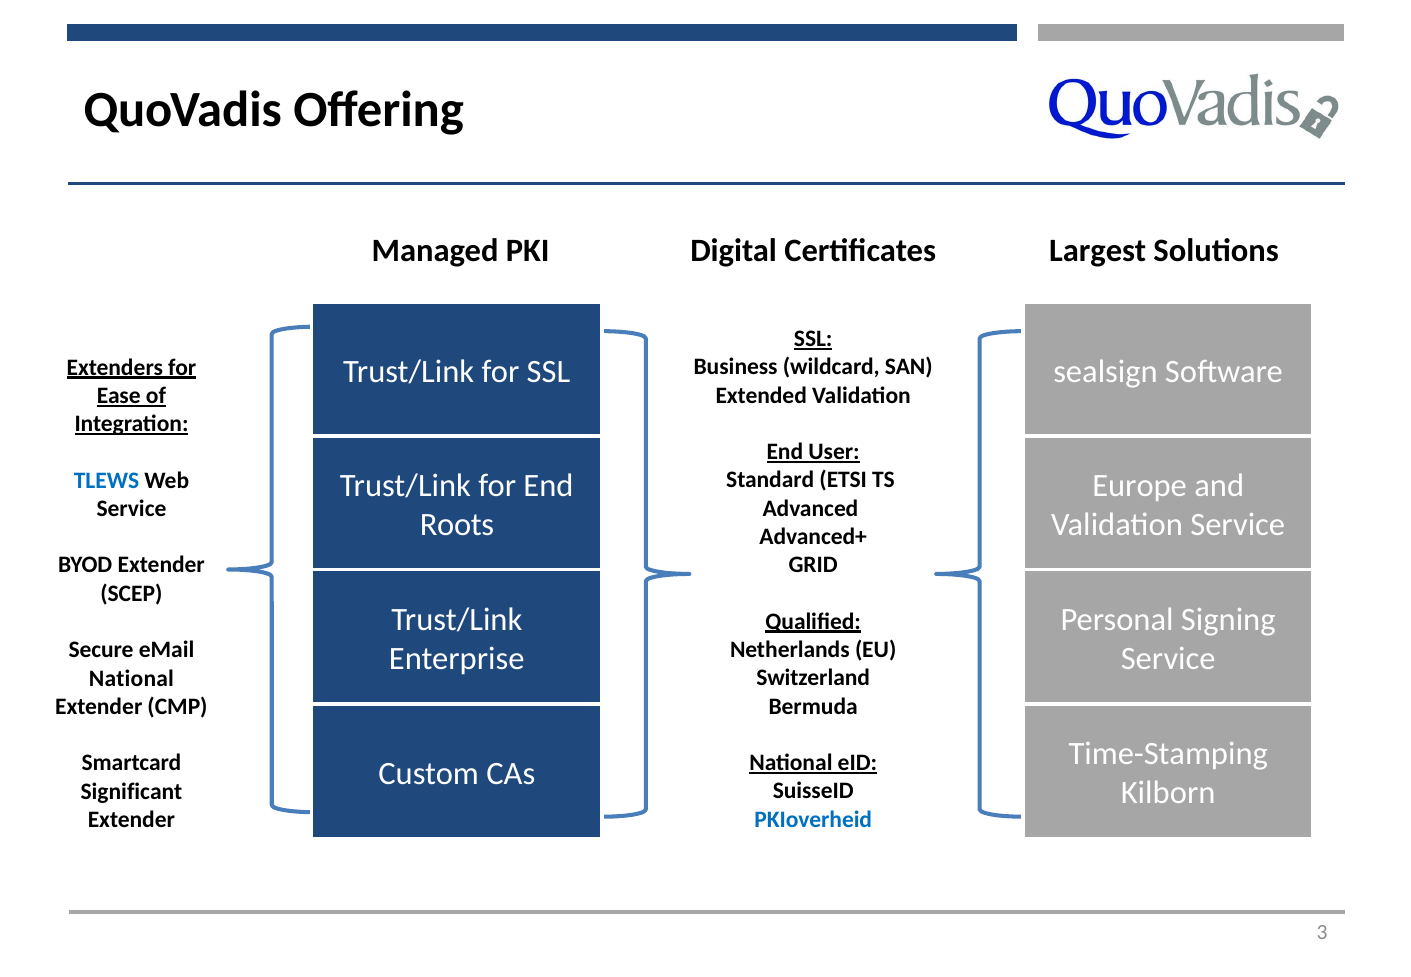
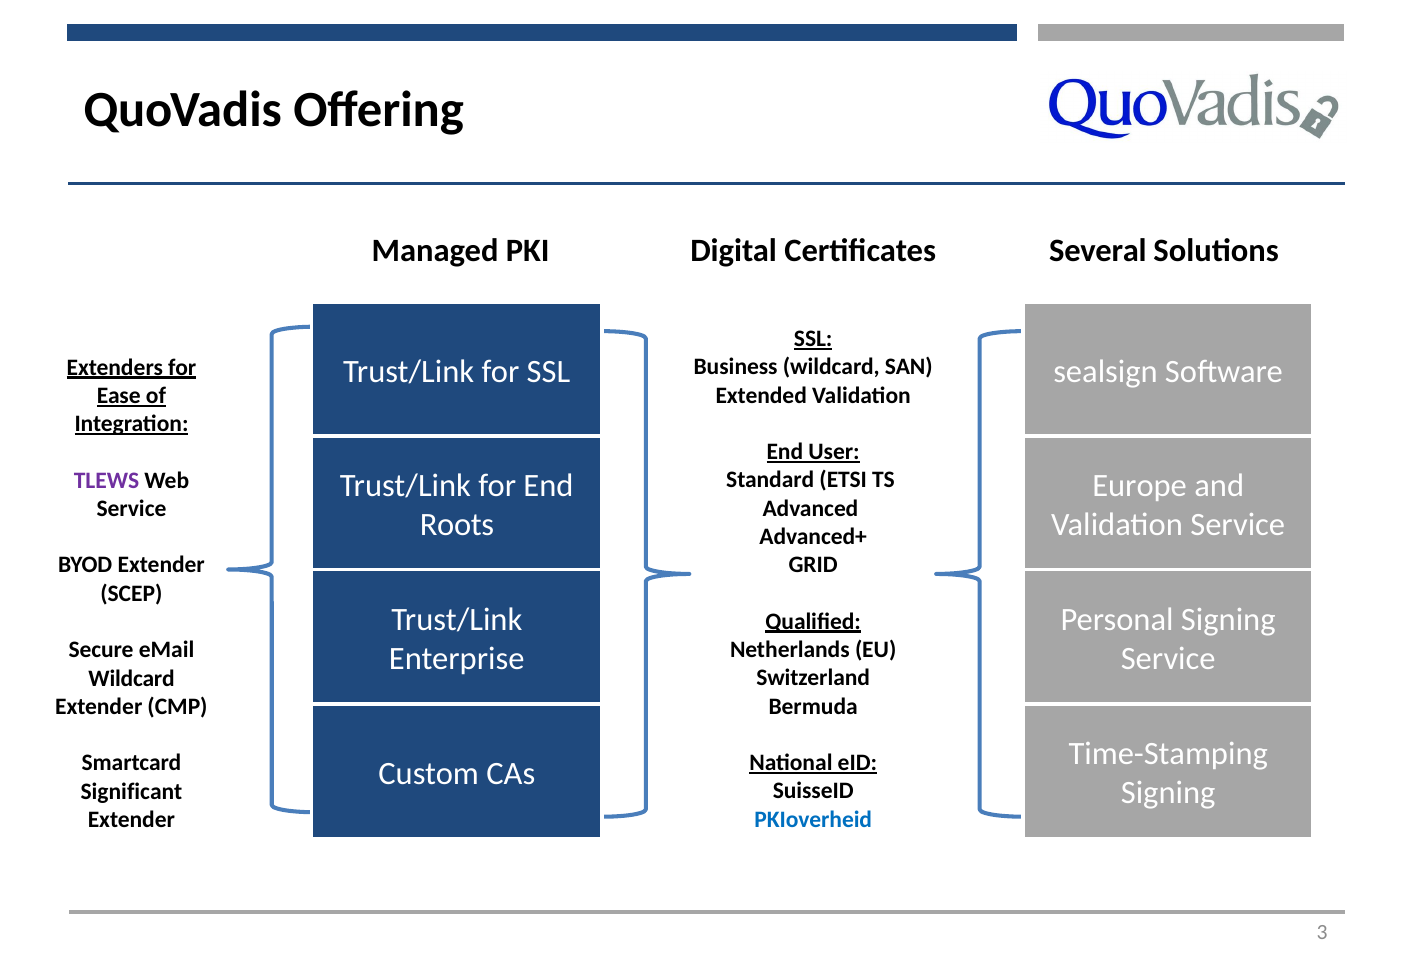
Largest: Largest -> Several (1098, 251)
TLEWS colour: blue -> purple (107, 480)
National: National -> Wildcard (132, 678)
Kilborn: Kilborn -> Signing (1168, 793)
